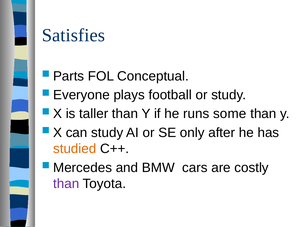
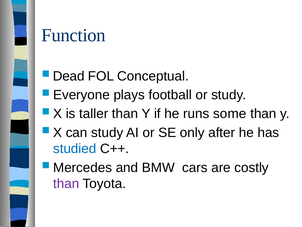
Satisfies: Satisfies -> Function (74, 35)
Parts: Parts -> Dead (69, 76)
studied colour: orange -> blue (75, 148)
